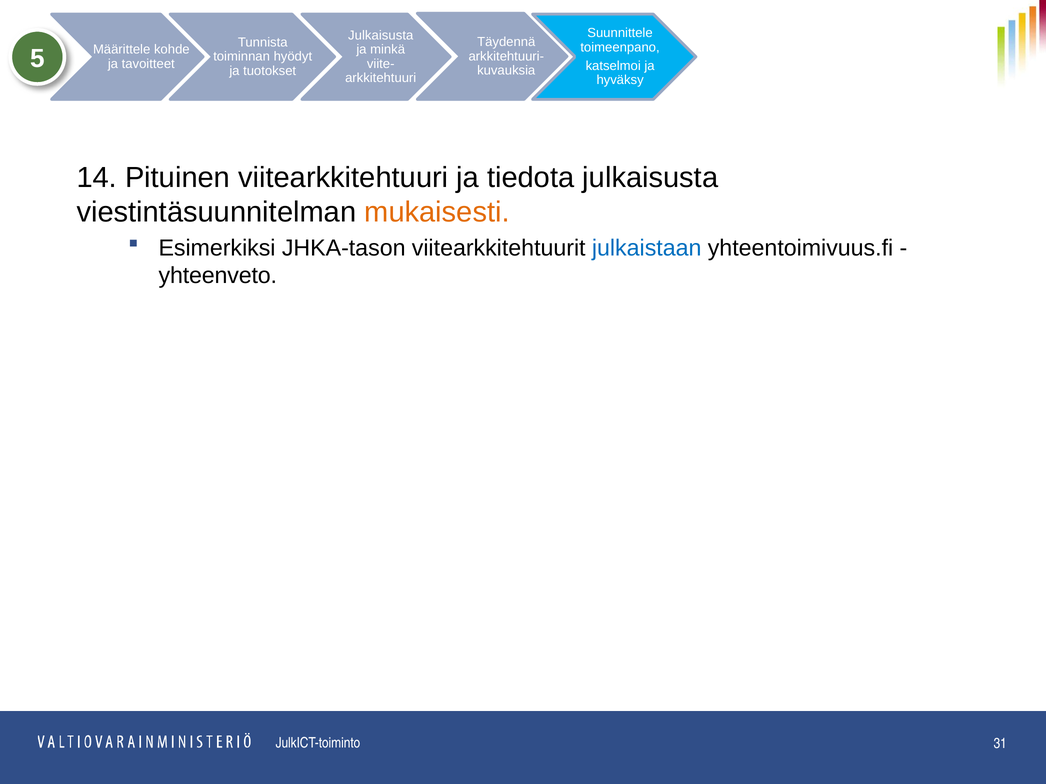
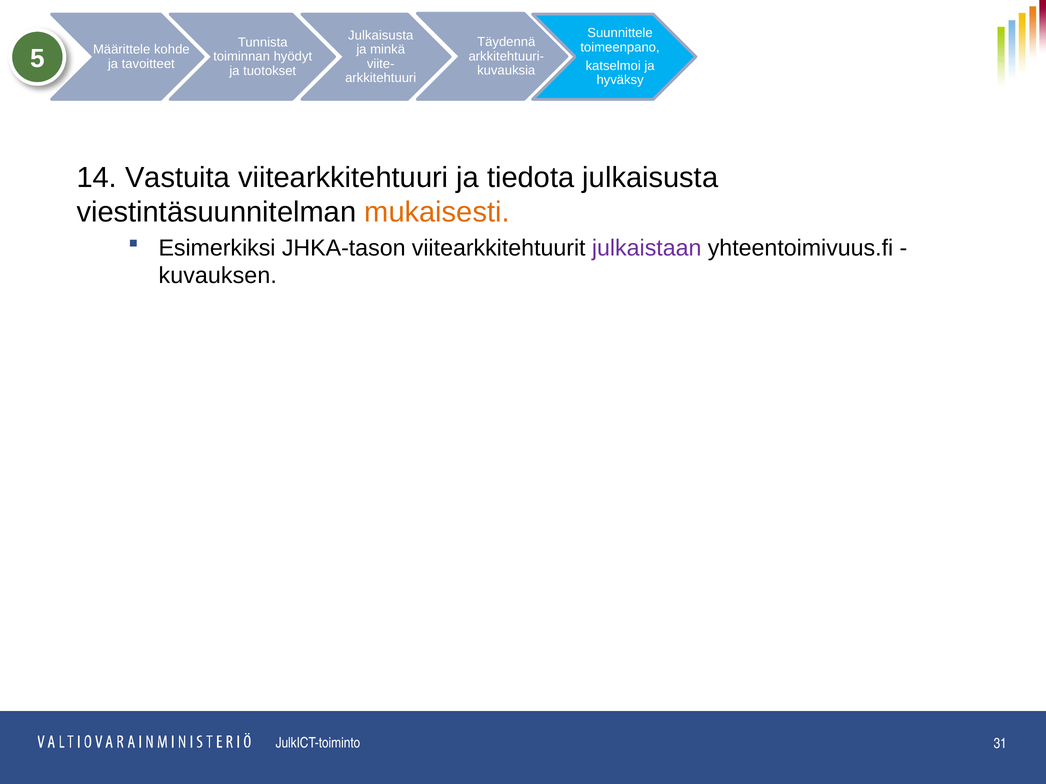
Pituinen: Pituinen -> Vastuita (178, 178)
julkaistaan colour: blue -> purple (647, 248)
yhteenveto: yhteenveto -> kuvauksen (218, 276)
